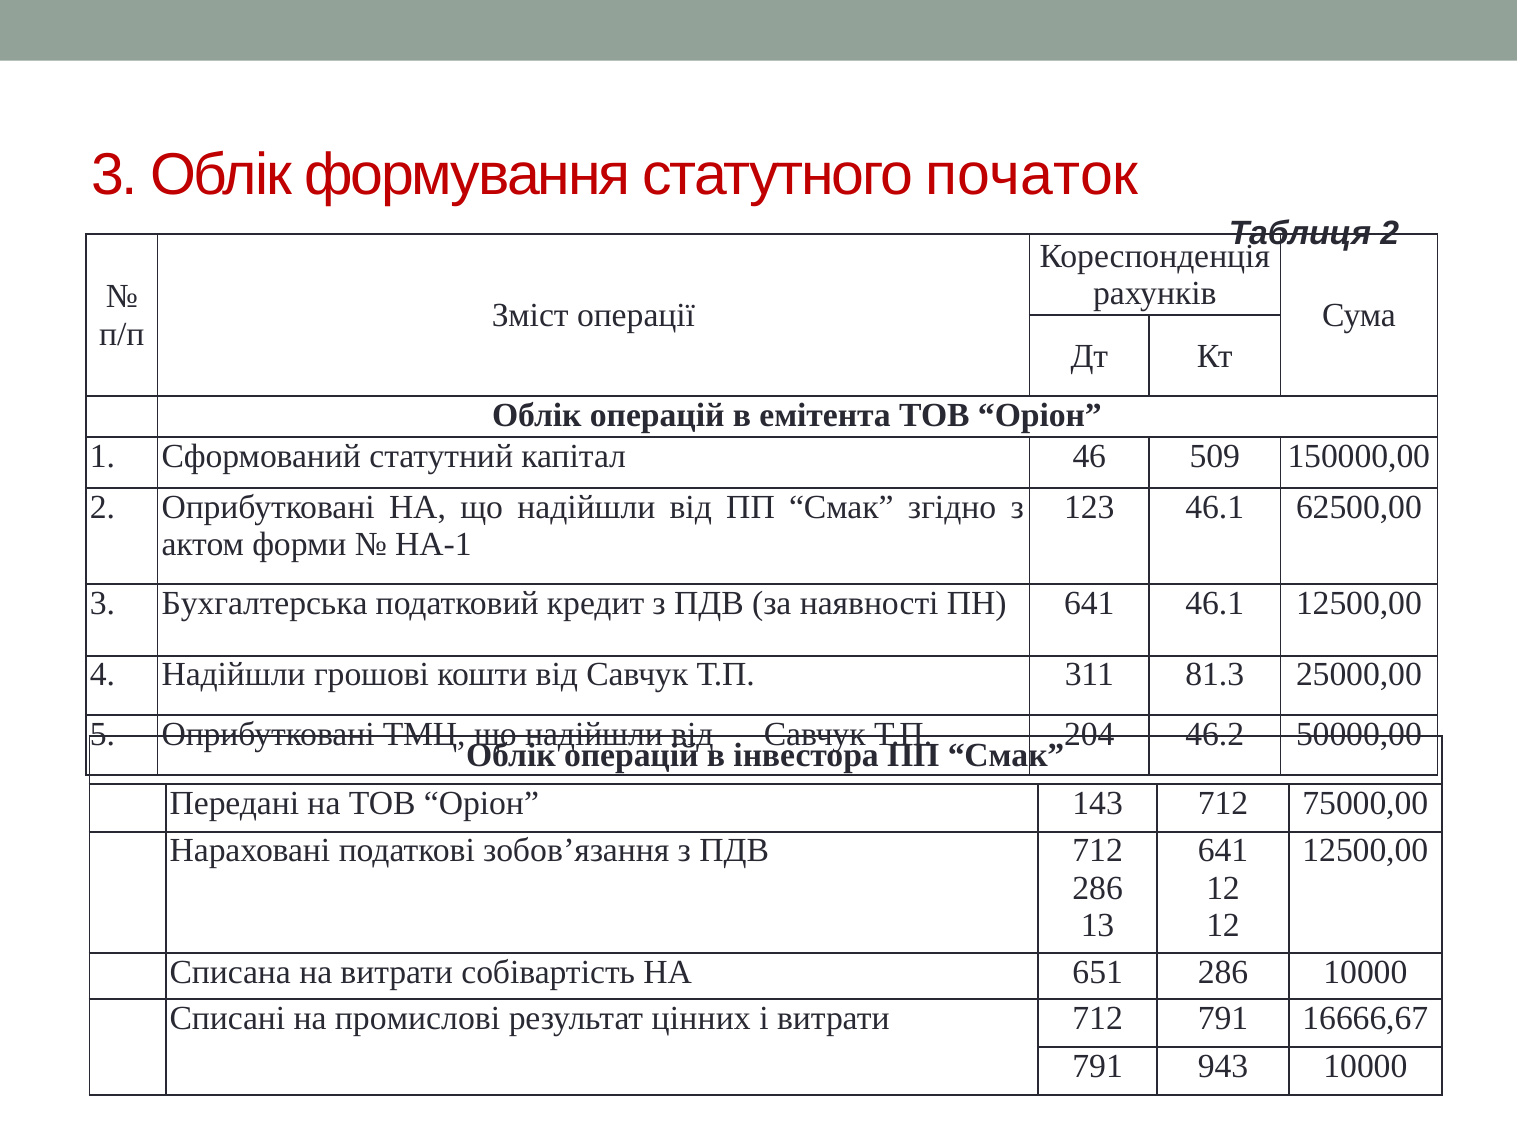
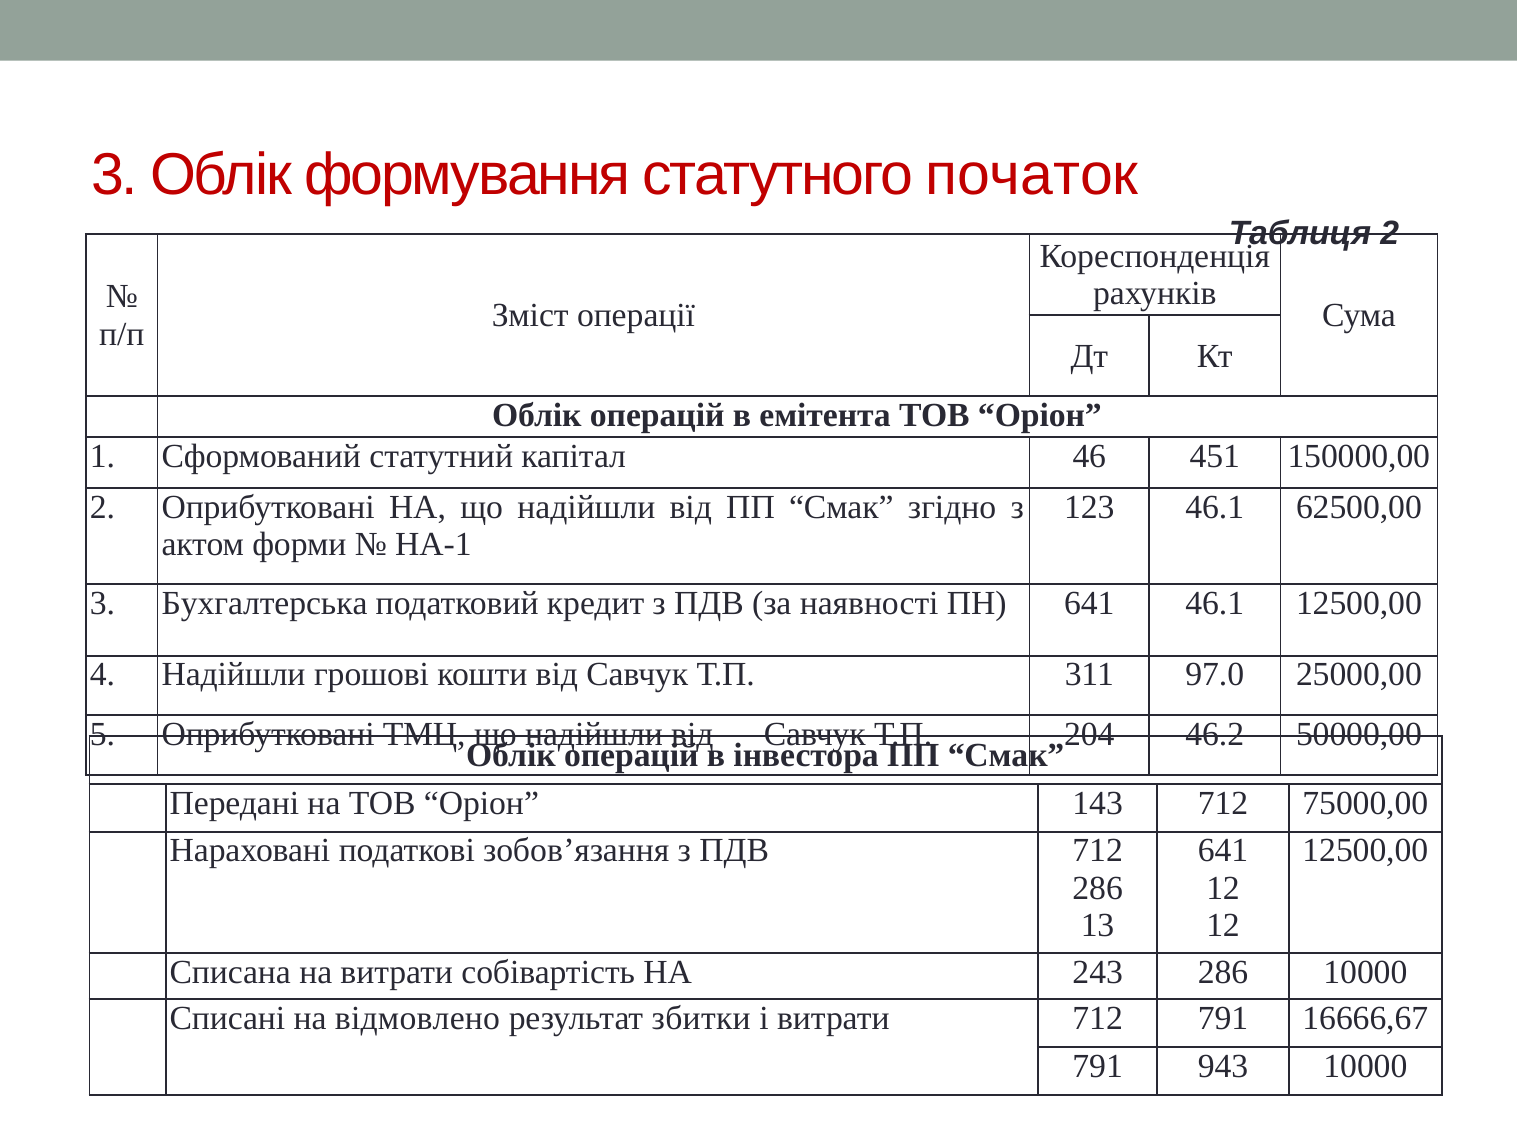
509: 509 -> 451 (1215, 456)
81.3: 81.3 -> 97.0 (1215, 674)
651: 651 -> 243 (1098, 972)
промислові: промислові -> відмовлено (417, 1018)
цінних: цінних -> збитки (701, 1018)
